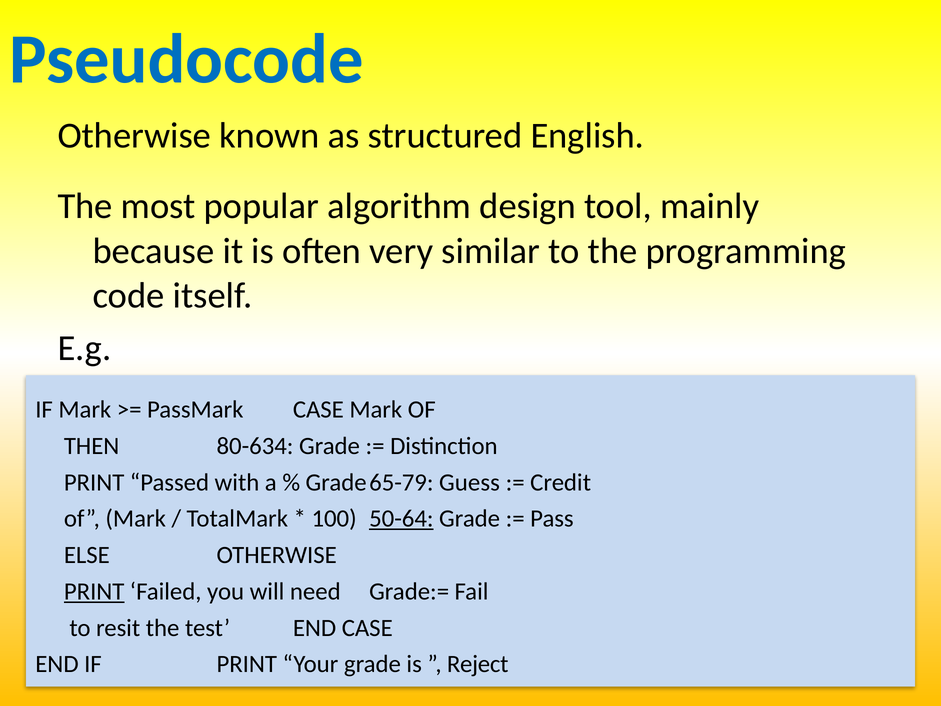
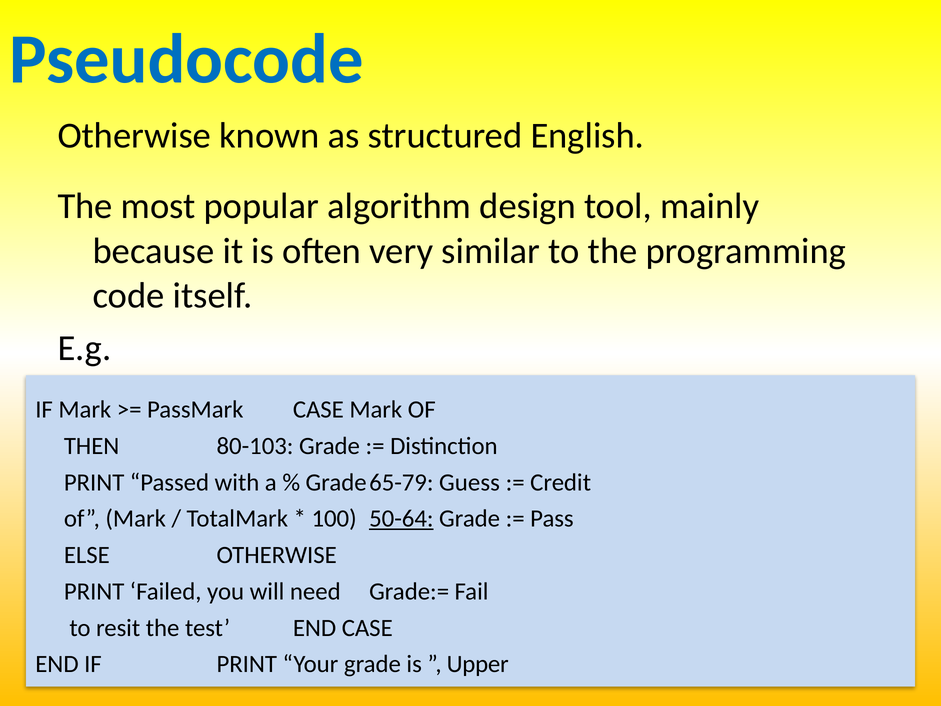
80-634: 80-634 -> 80-103 (255, 446)
PRINT underline: present -> none (94, 591)
Reject: Reject -> Upper (478, 664)
